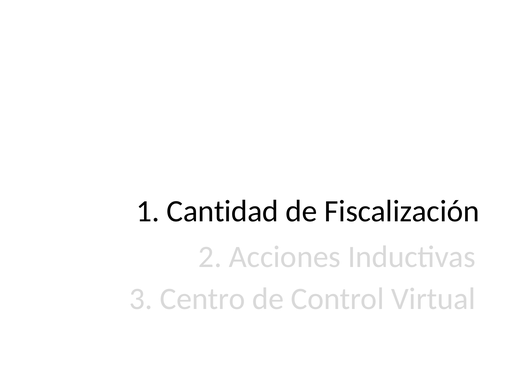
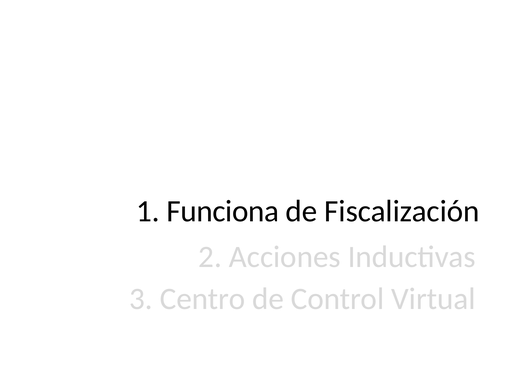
Cantidad: Cantidad -> Funciona (223, 211)
